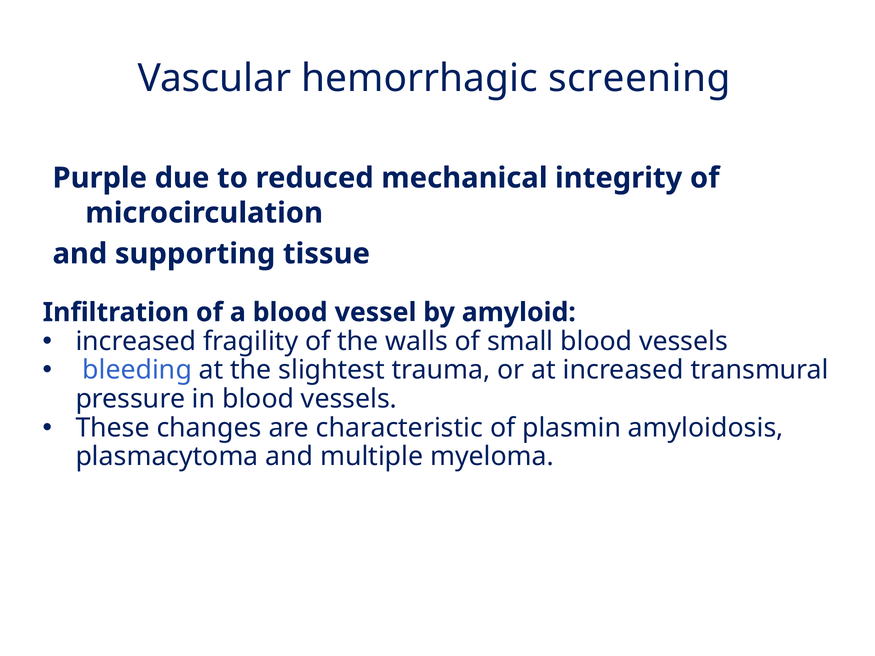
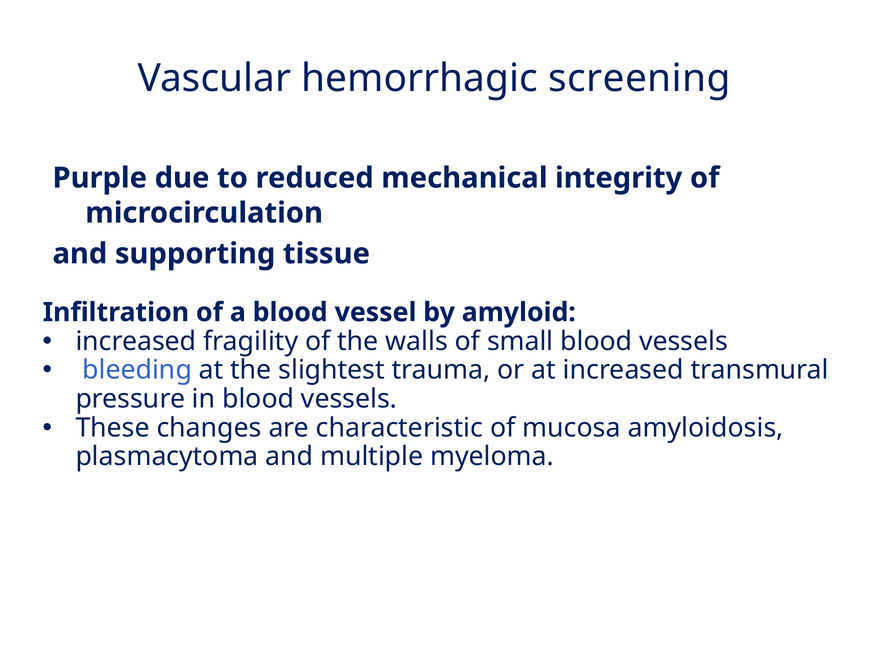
plasmin: plasmin -> mucosa (572, 428)
